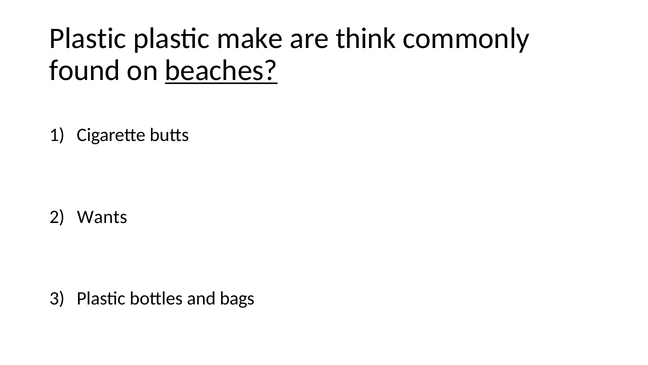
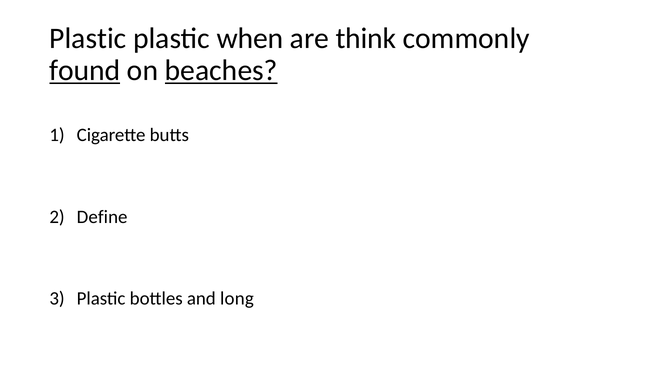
make: make -> when (250, 38)
found underline: none -> present (85, 70)
Wants: Wants -> Define (102, 217)
bags: bags -> long (237, 298)
